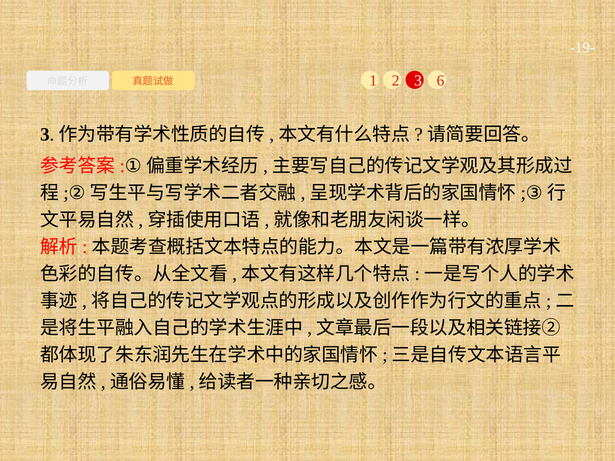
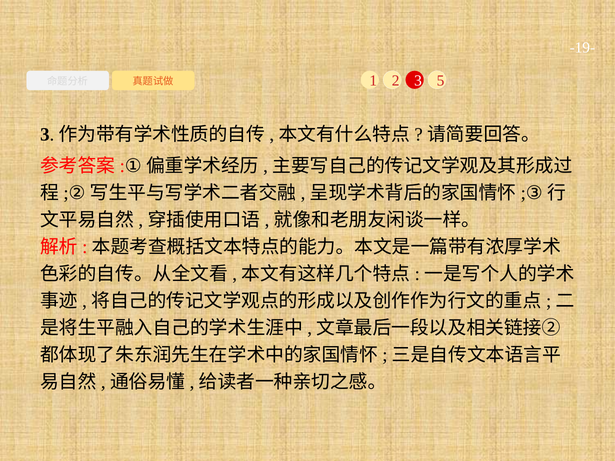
6: 6 -> 5 (440, 81)
